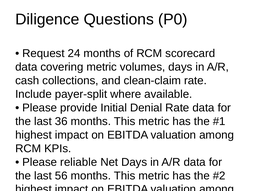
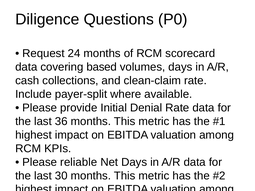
covering metric: metric -> based (102, 67)
56: 56 -> 30 (61, 176)
